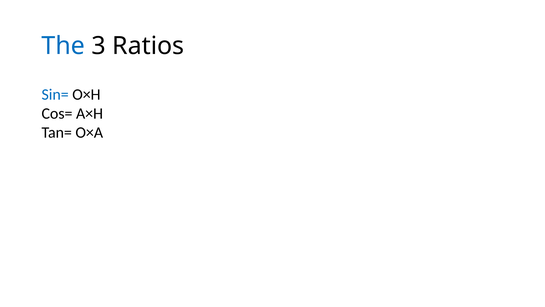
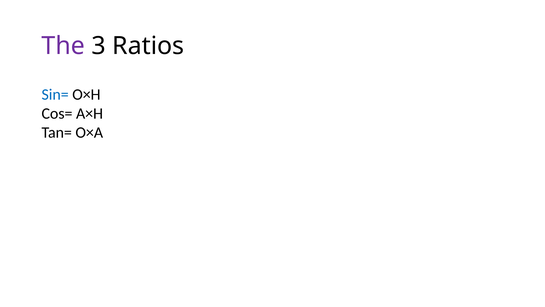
The colour: blue -> purple (63, 46)
